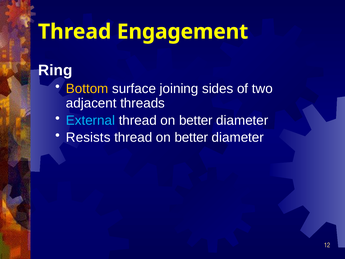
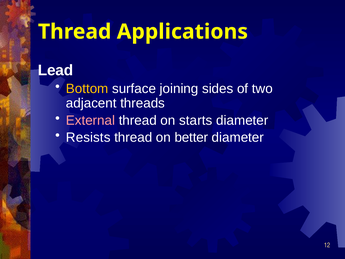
Engagement: Engagement -> Applications (182, 32)
Ring: Ring -> Lead (55, 70)
External colour: light blue -> pink (91, 120)
better: better -> starts (196, 120)
